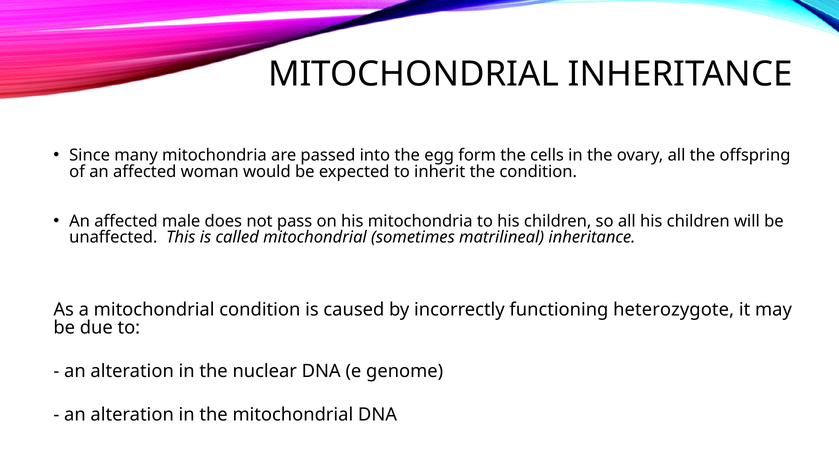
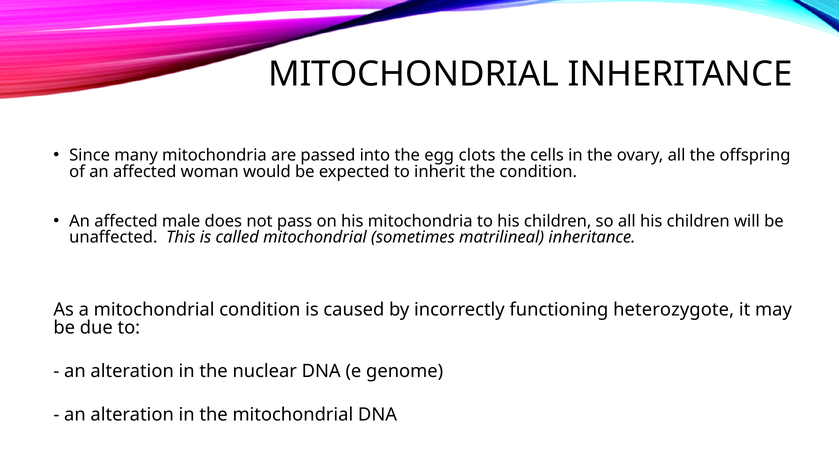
form: form -> clots (477, 155)
